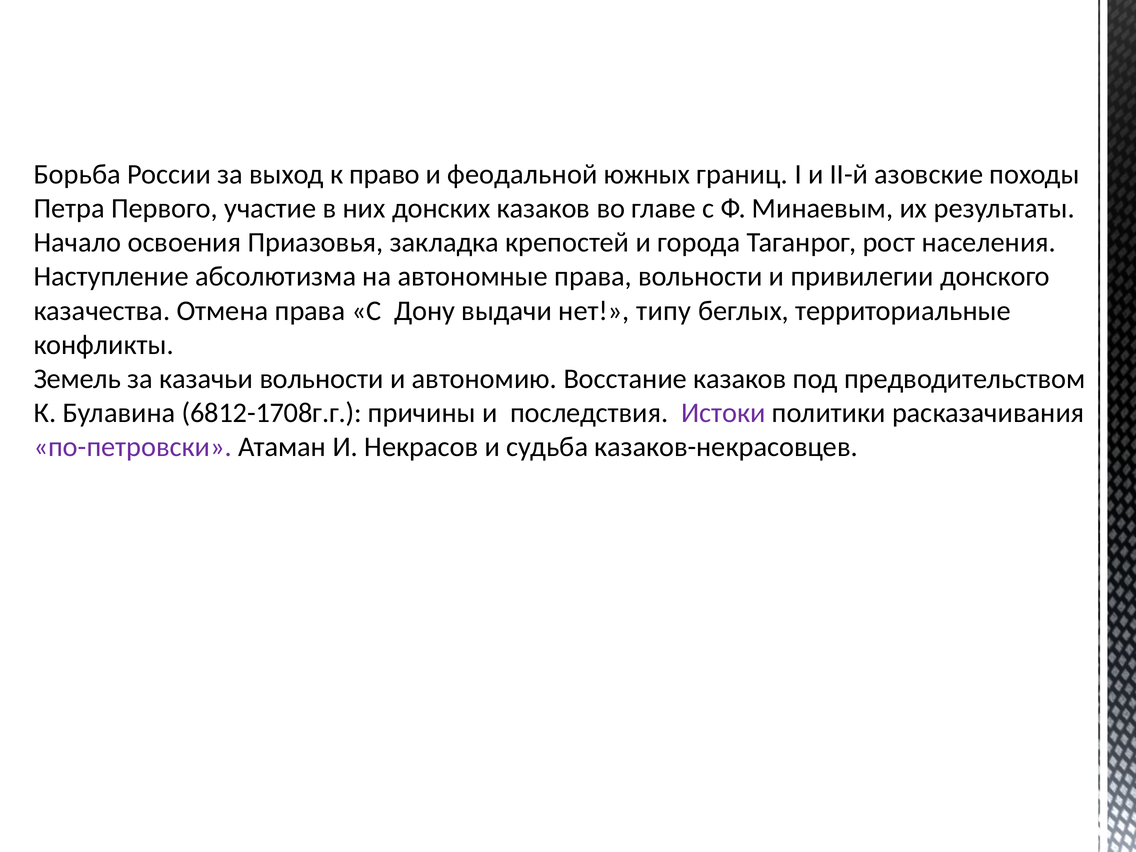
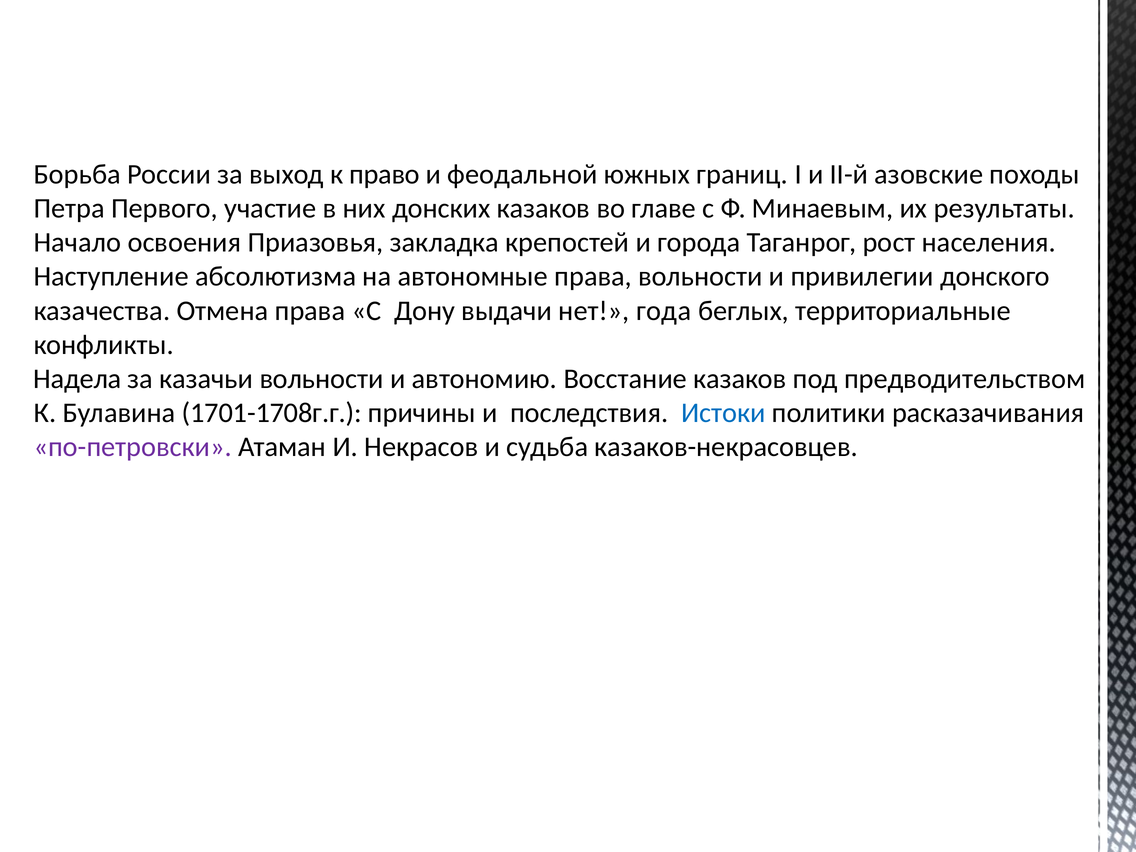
типу: типу -> года (664, 311)
Земель: Земель -> Надела (77, 379)
6812-1708г.г: 6812-1708г.г -> 1701-1708г.г (272, 413)
Истоки colour: purple -> blue (723, 413)
